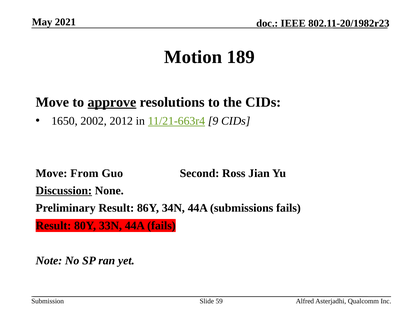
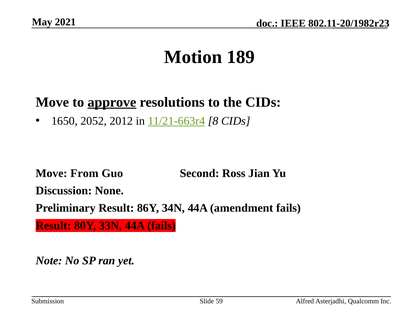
2002: 2002 -> 2052 (94, 121)
9: 9 -> 8 (213, 121)
Discussion underline: present -> none (64, 191)
submissions: submissions -> amendment (242, 208)
